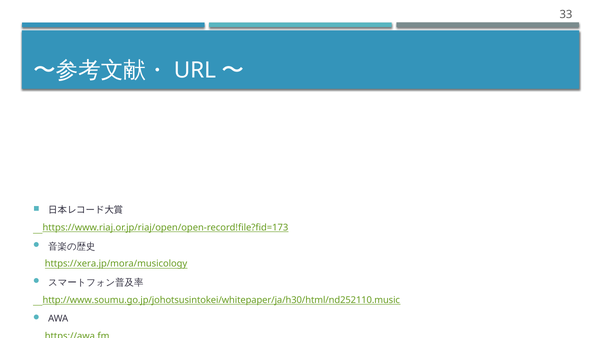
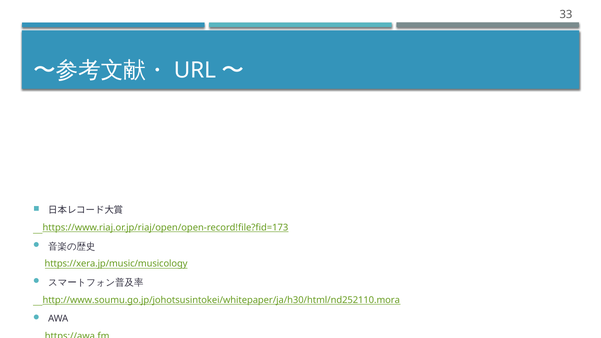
https://xera.jp/mora/musicology: https://xera.jp/mora/musicology -> https://xera.jp/music/musicology (116, 264)
http://www.soumu.go.jp/johotsusintokei/whitepaper/ja/h30/html/nd252110.music: http://www.soumu.go.jp/johotsusintokei/whitepaper/ja/h30/html/nd252110.music -> http://www.soumu.go.jp/johotsusintokei/whitepaper/ja/h30/html/nd252110.mora (221, 300)
